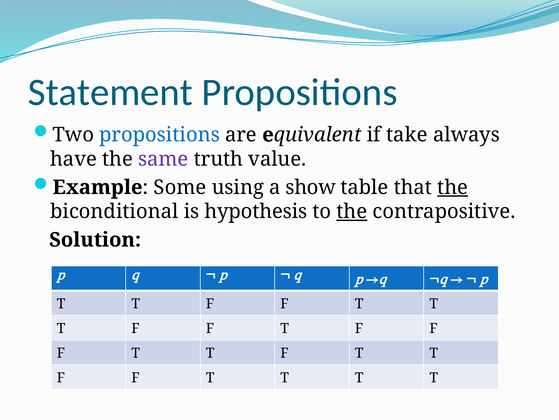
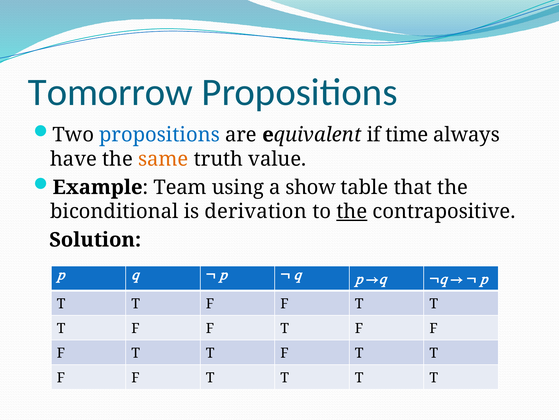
Statement: Statement -> Tomorrow (110, 92)
take: take -> time (407, 135)
same colour: purple -> orange (163, 159)
Some: Some -> Team (180, 187)
the underline: present -> none (453, 187)
hypothesis: hypothesis -> derivation (256, 211)
